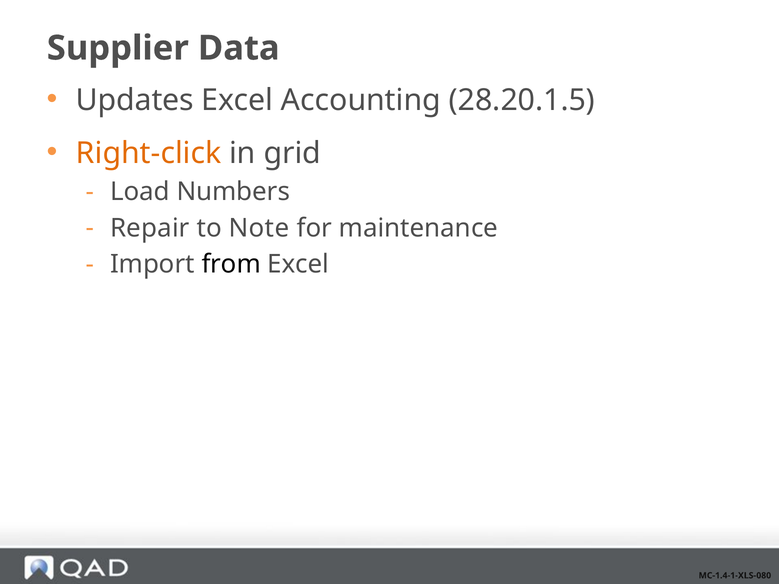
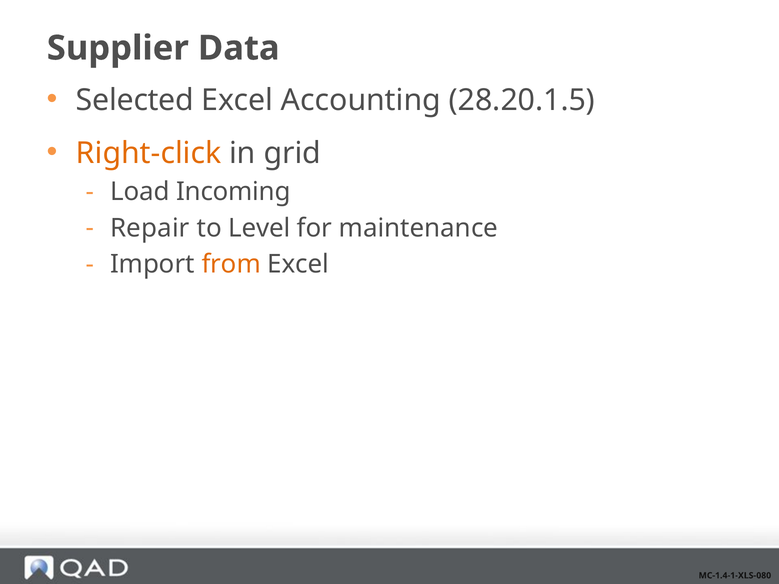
Updates: Updates -> Selected (135, 100)
Numbers: Numbers -> Incoming (233, 192)
Note: Note -> Level (259, 228)
from colour: black -> orange (231, 265)
